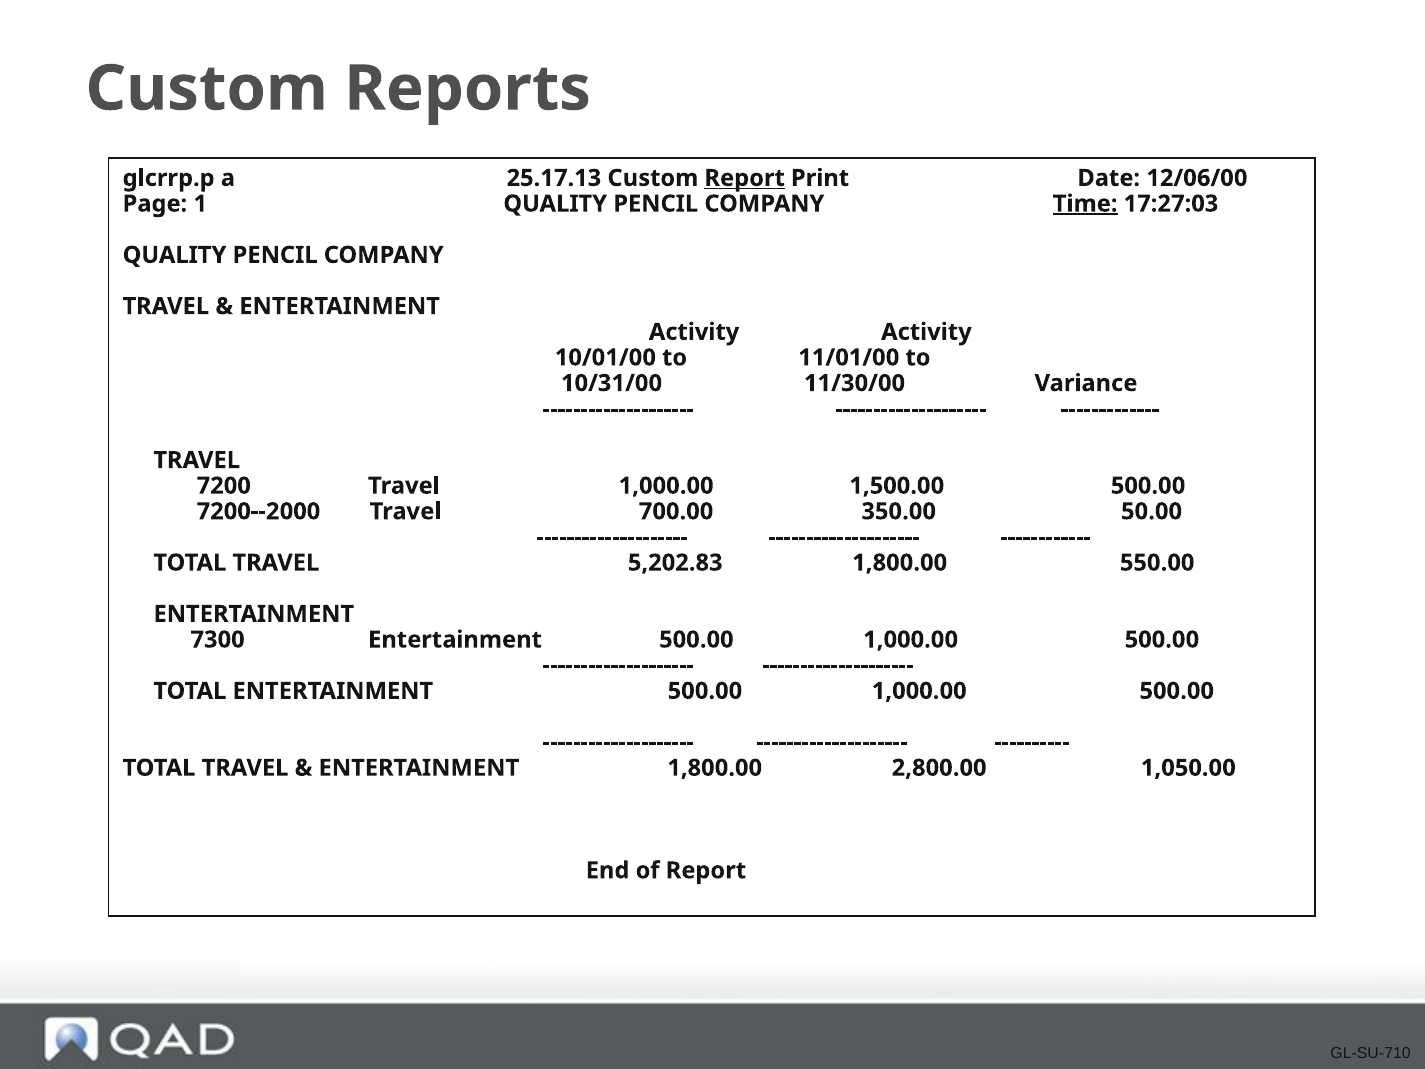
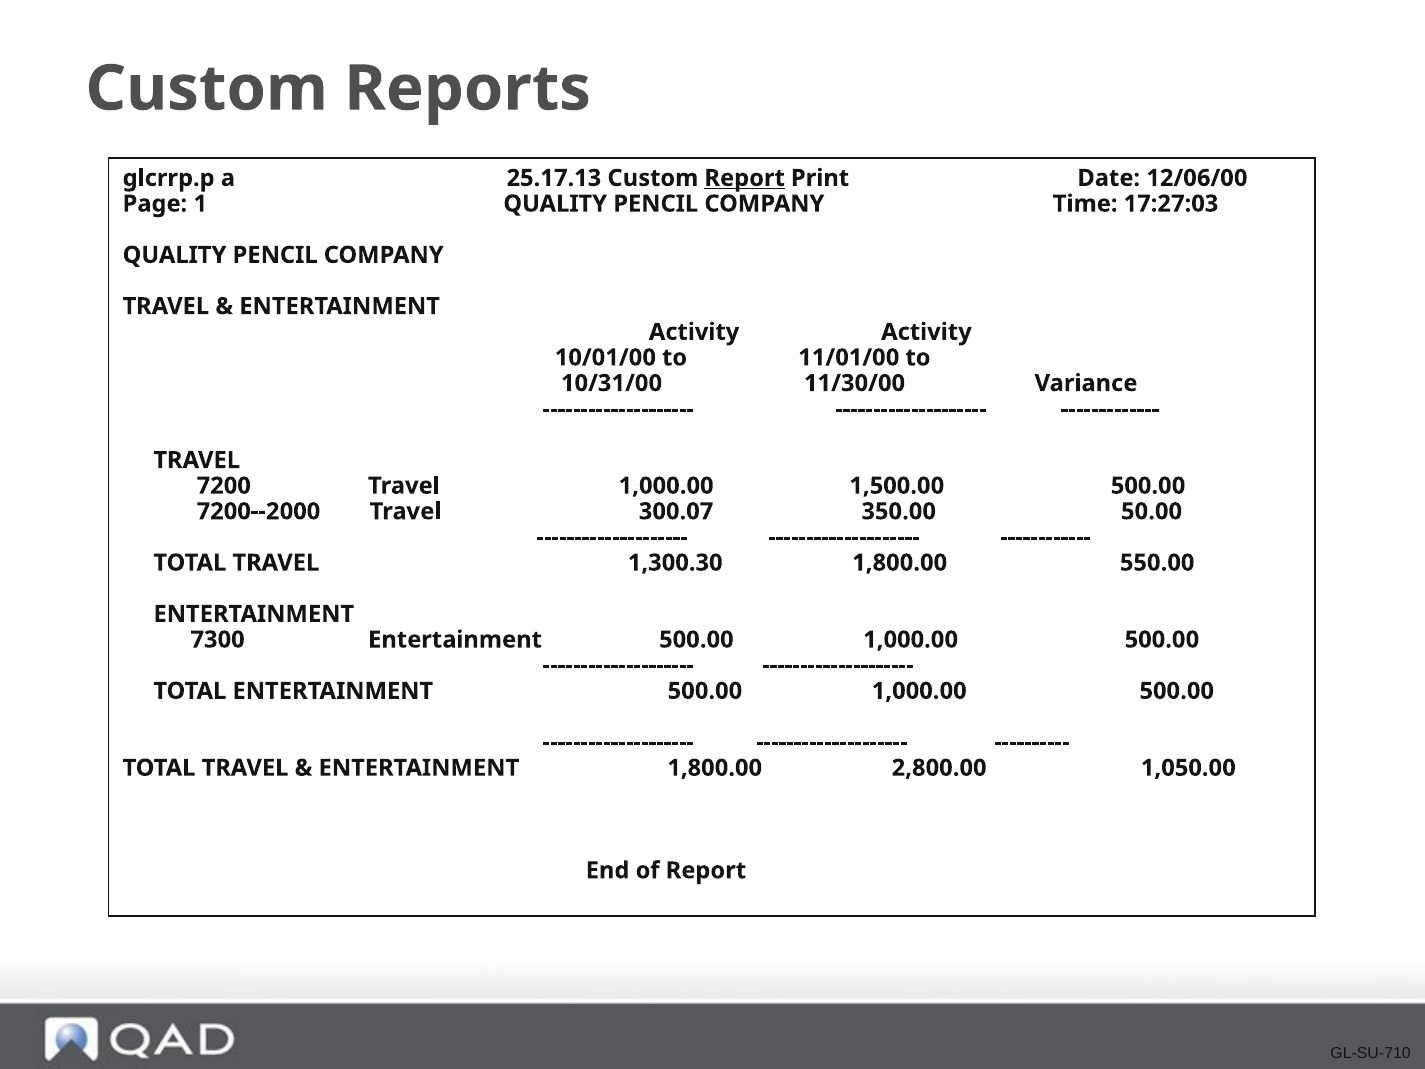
Time underline: present -> none (1085, 204)
700.00: 700.00 -> 300.07 (676, 511)
5,202.83: 5,202.83 -> 1,300.30 (675, 563)
